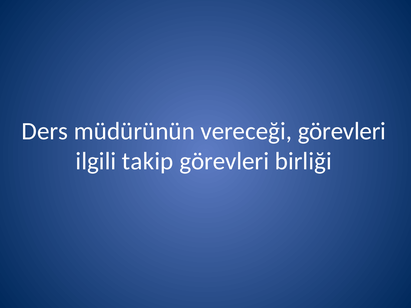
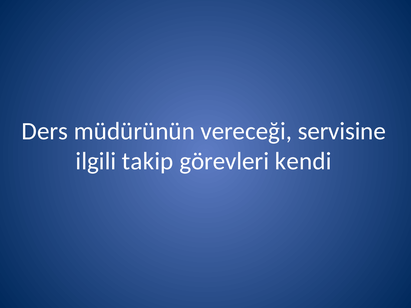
vereceği görevleri: görevleri -> servisine (342, 131)
birliği: birliği -> kendi (303, 161)
